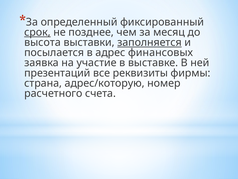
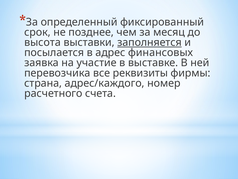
срок underline: present -> none (37, 32)
презентаций: презентаций -> перевозчика (57, 73)
адрес/которую: адрес/которую -> адрес/каждого (105, 83)
